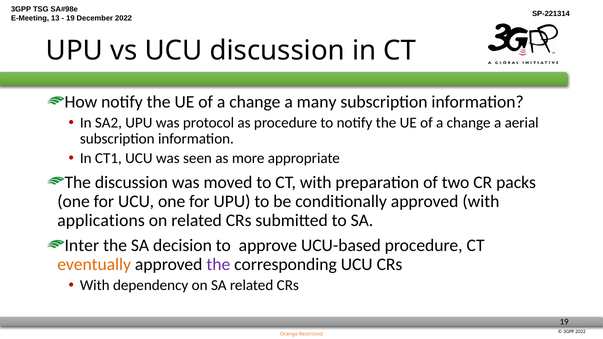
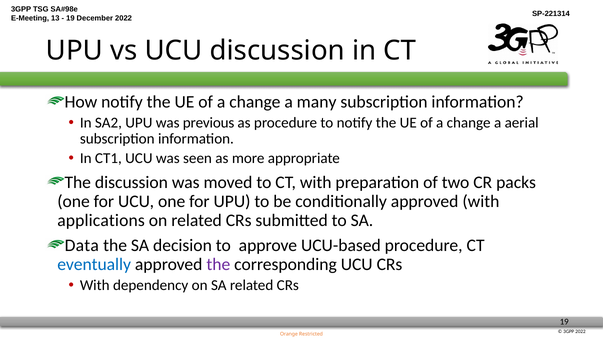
protocol: protocol -> previous (209, 123)
Inter: Inter -> Data (82, 246)
eventually colour: orange -> blue (94, 265)
